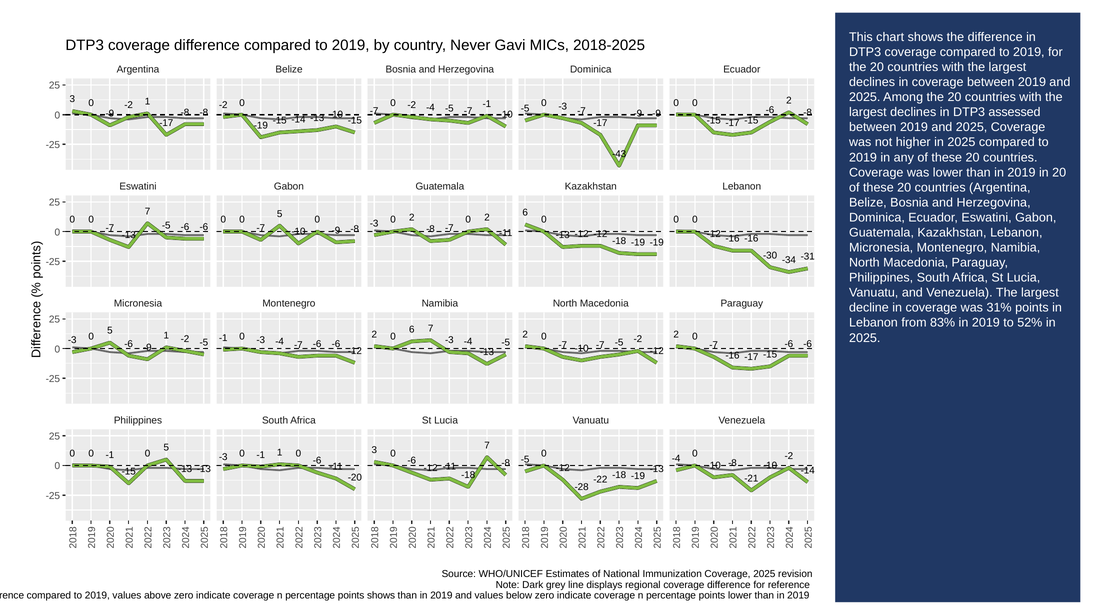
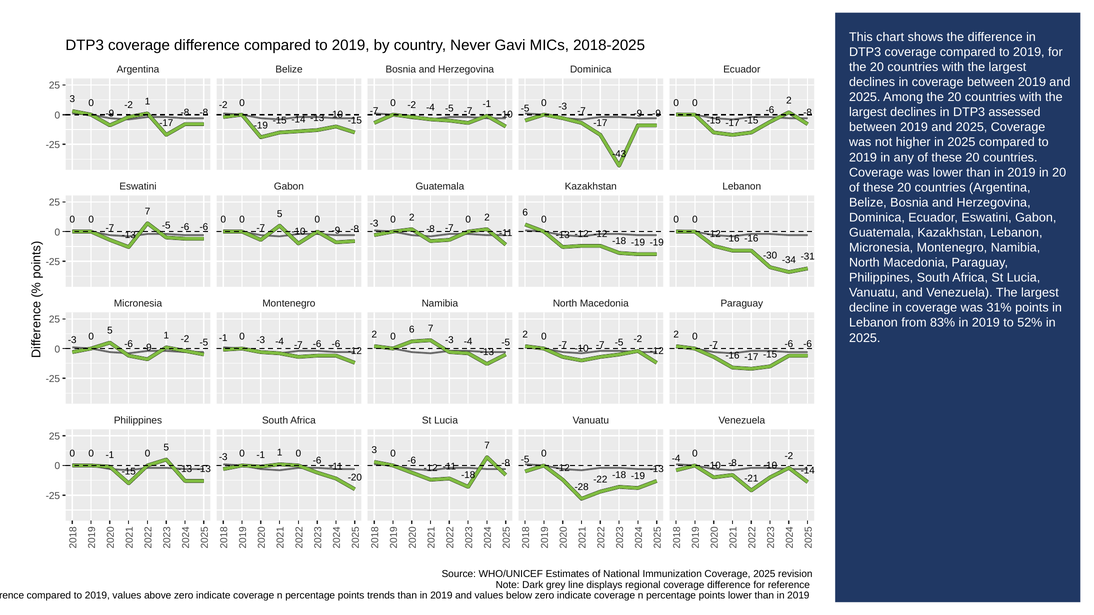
points shows: shows -> trends (381, 596)
